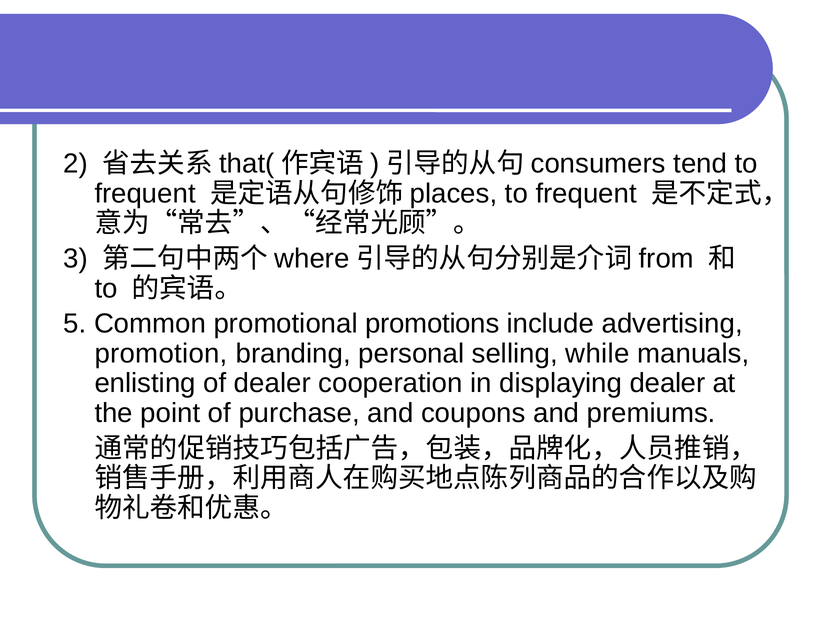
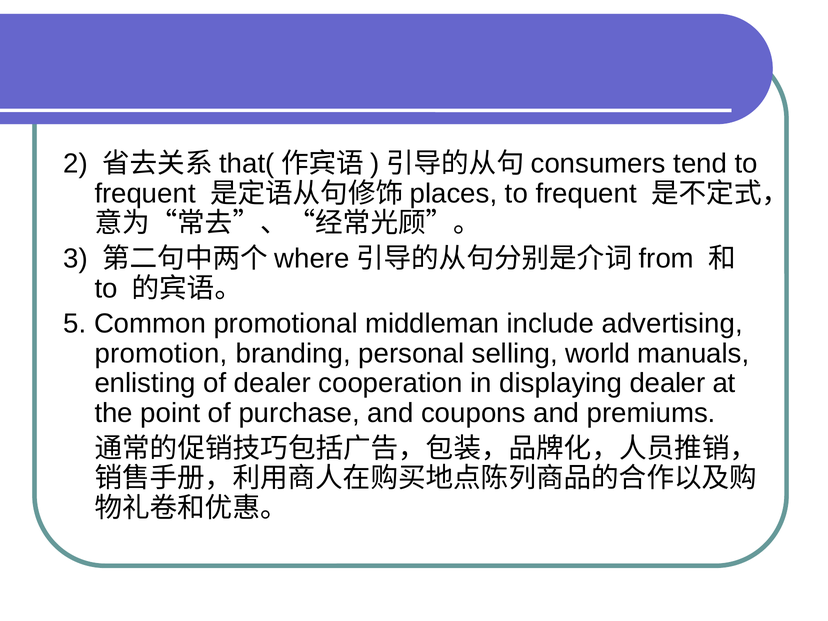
promotions: promotions -> middleman (432, 324)
while: while -> world (598, 354)
